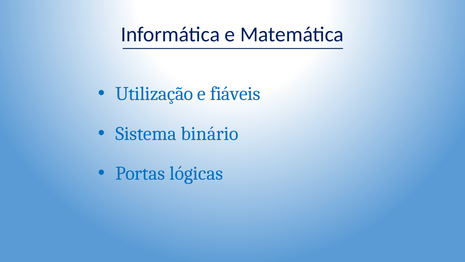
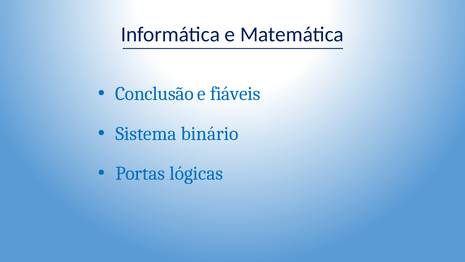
Utilização: Utilização -> Conclusão (154, 94)
